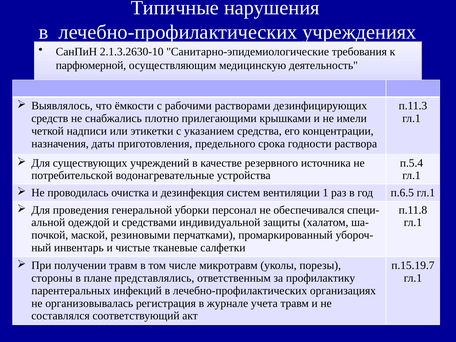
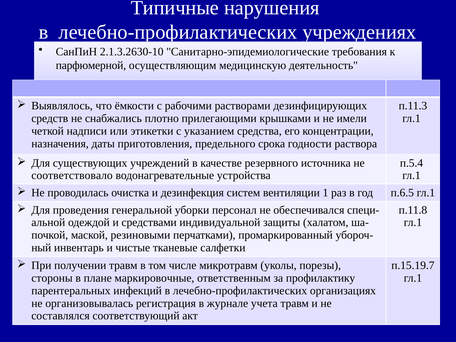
потребительской: потребительской -> соответствовало (72, 176)
представлялись: представлялись -> маркировочные (154, 278)
